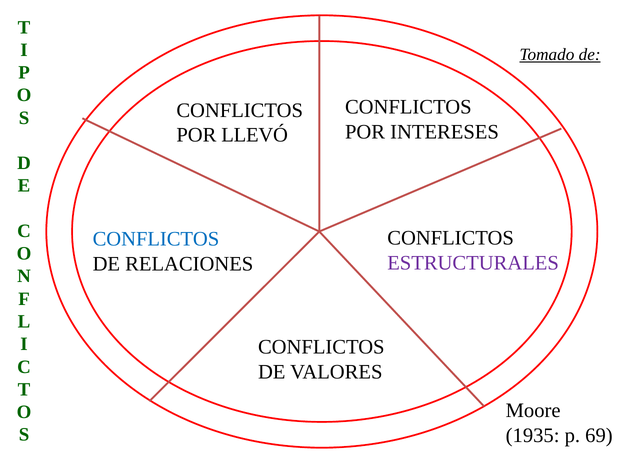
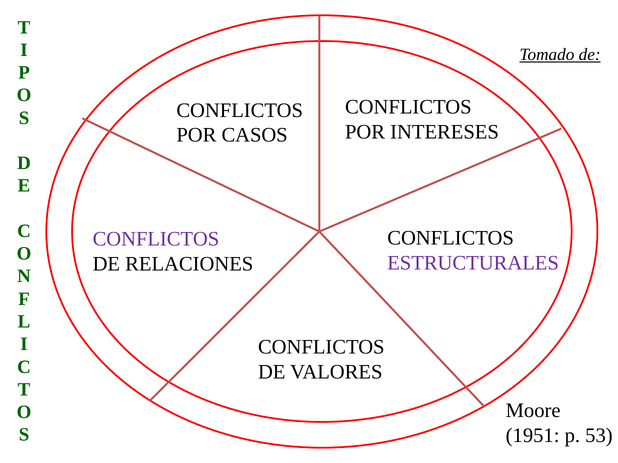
LLEVÓ: LLEVÓ -> CASOS (255, 135)
CONFLICTOS colour: blue -> purple (156, 239)
1935: 1935 -> 1951 (533, 436)
69: 69 -> 53 (599, 436)
